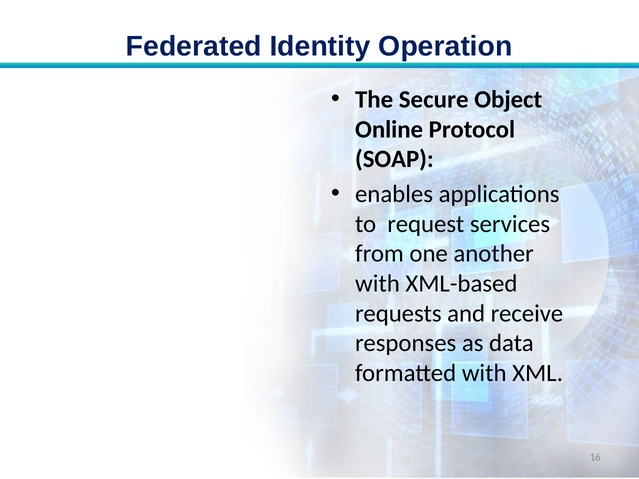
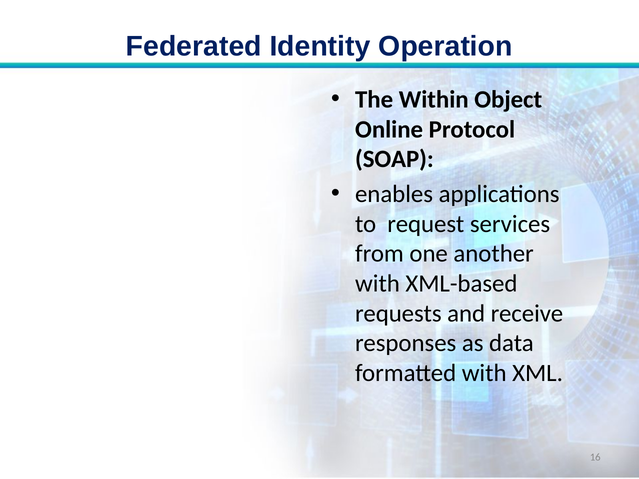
Secure: Secure -> Within (434, 100)
